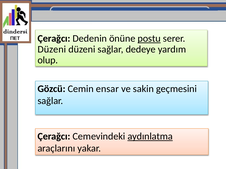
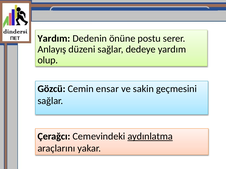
Çerağcı: Çerağcı -> Yardım (54, 39)
postu underline: present -> none (149, 39)
Düzeni: Düzeni -> Anlayış (52, 49)
